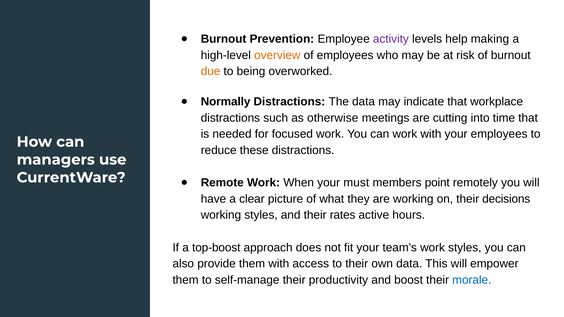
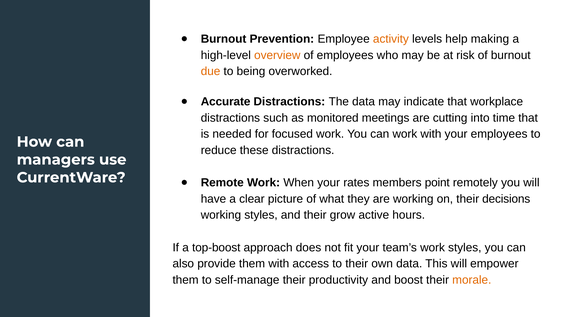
activity colour: purple -> orange (391, 39)
Normally: Normally -> Accurate (226, 102)
otherwise: otherwise -> monitored (333, 118)
must: must -> rates (356, 183)
rates: rates -> grow (343, 215)
morale colour: blue -> orange (472, 280)
